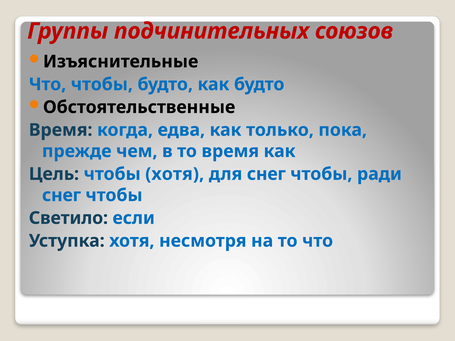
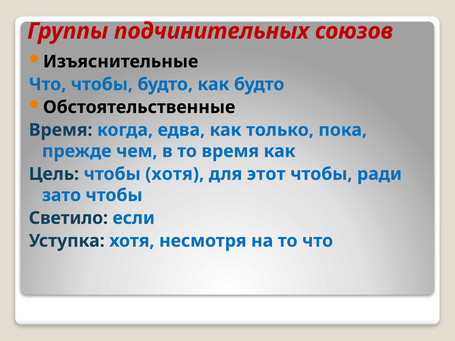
для снег: снег -> этот (266, 174)
снег: снег -> зато (62, 195)
